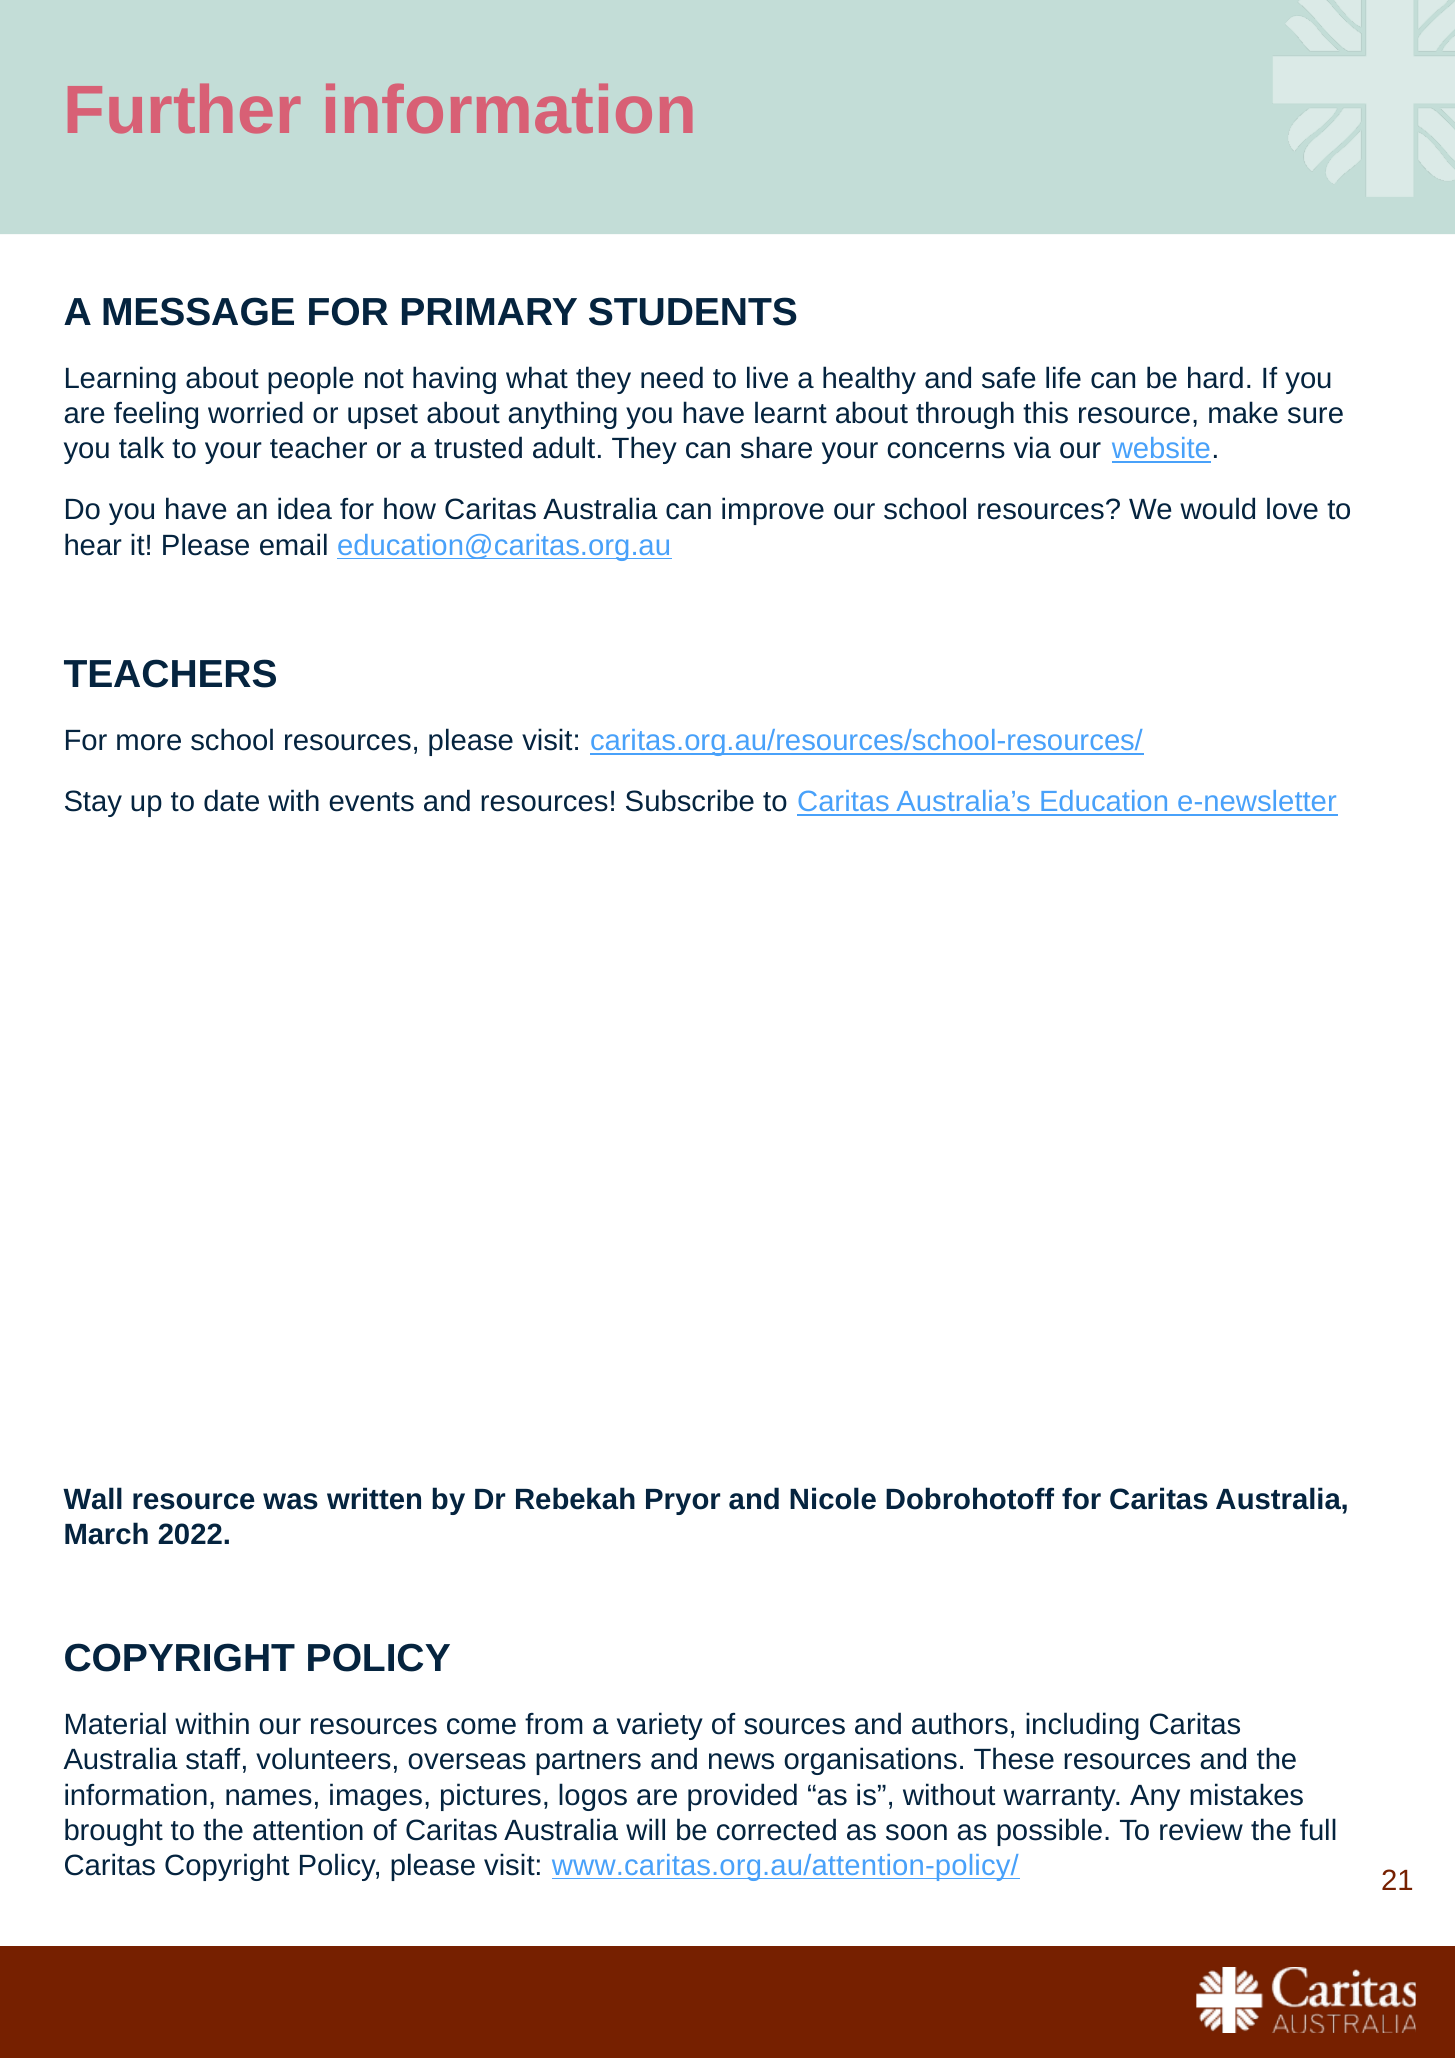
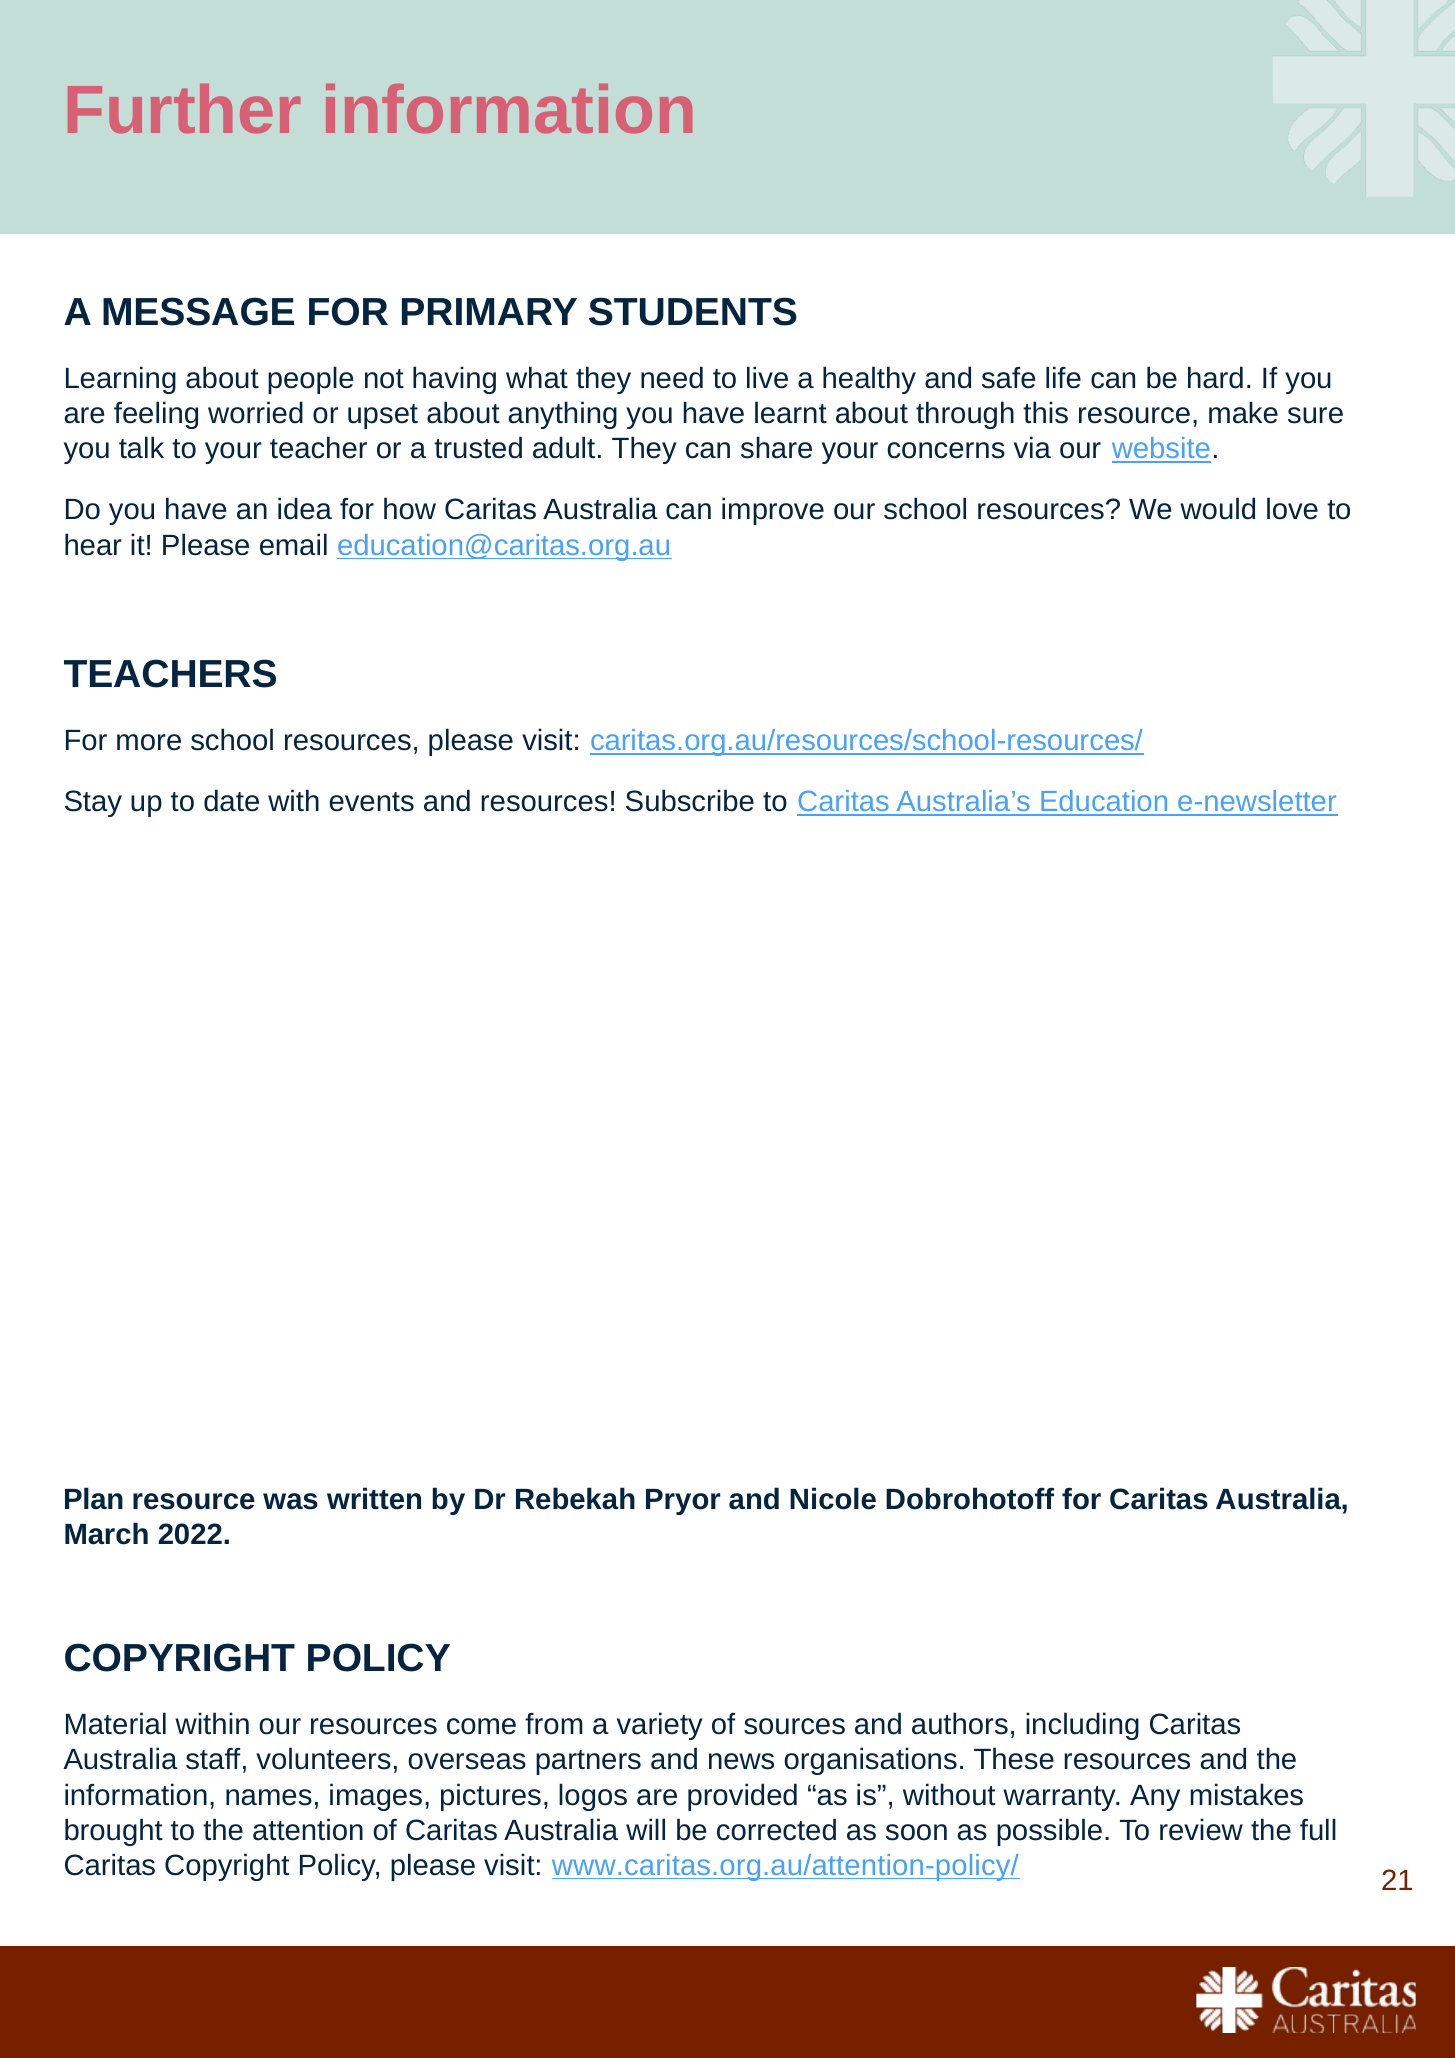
Wall: Wall -> Plan (94, 1500)
